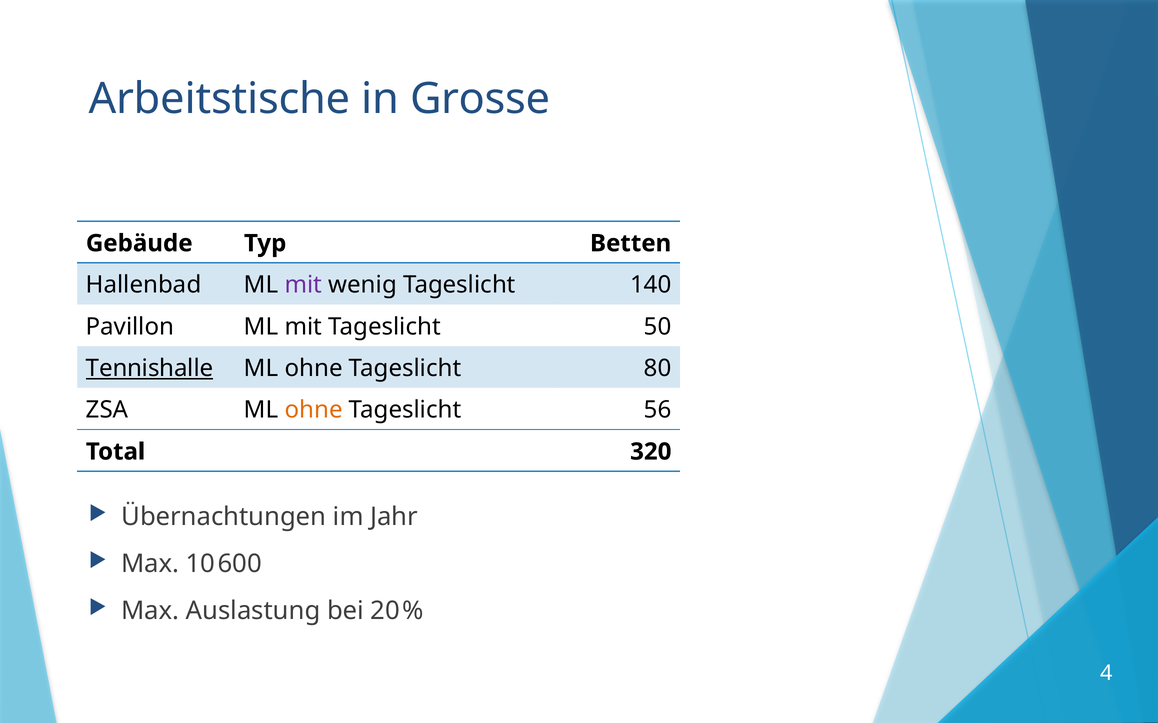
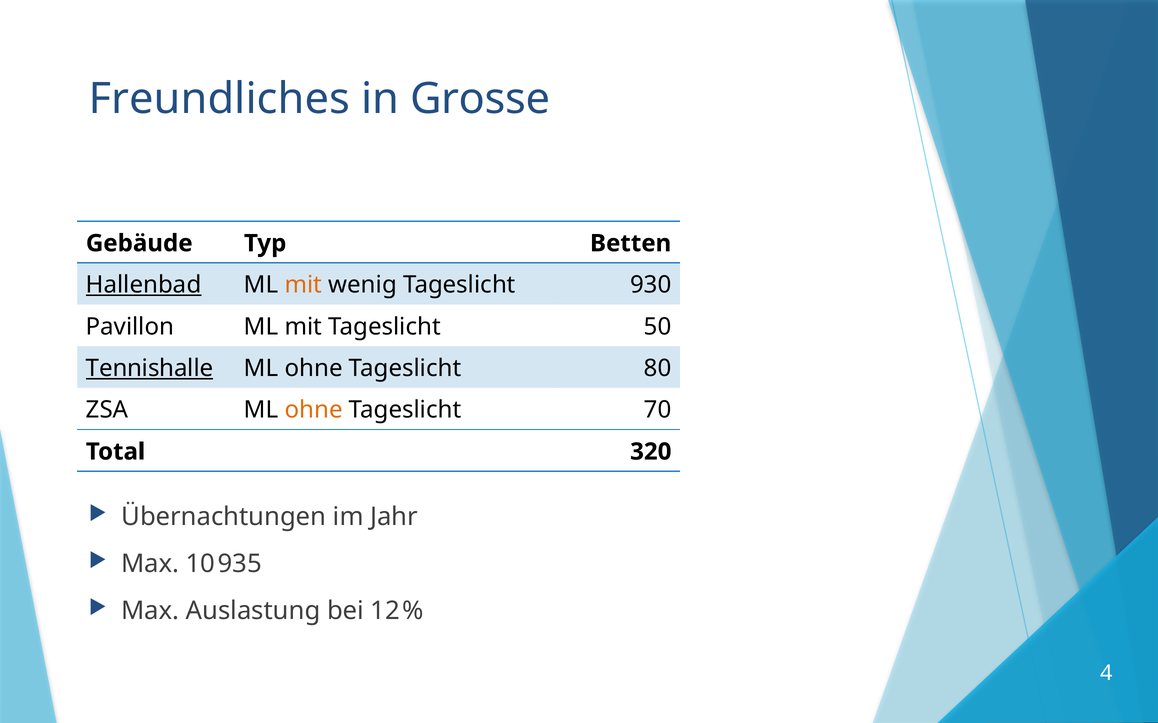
Arbeitstische: Arbeitstische -> Freundliches (219, 99)
Hallenbad underline: none -> present (144, 285)
mit colour: purple -> orange (303, 285)
140: 140 -> 930 (651, 285)
56: 56 -> 70 (658, 410)
600: 600 -> 935 (240, 564)
20: 20 -> 12 (385, 611)
